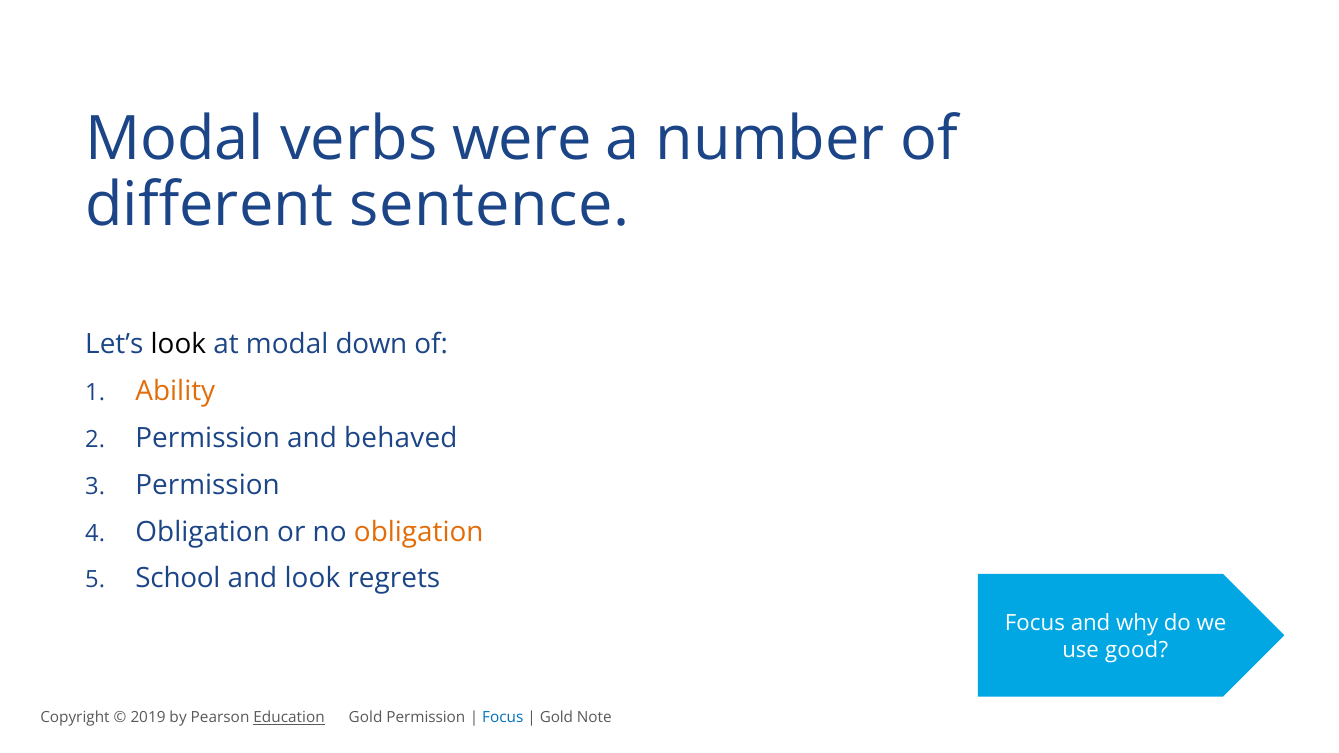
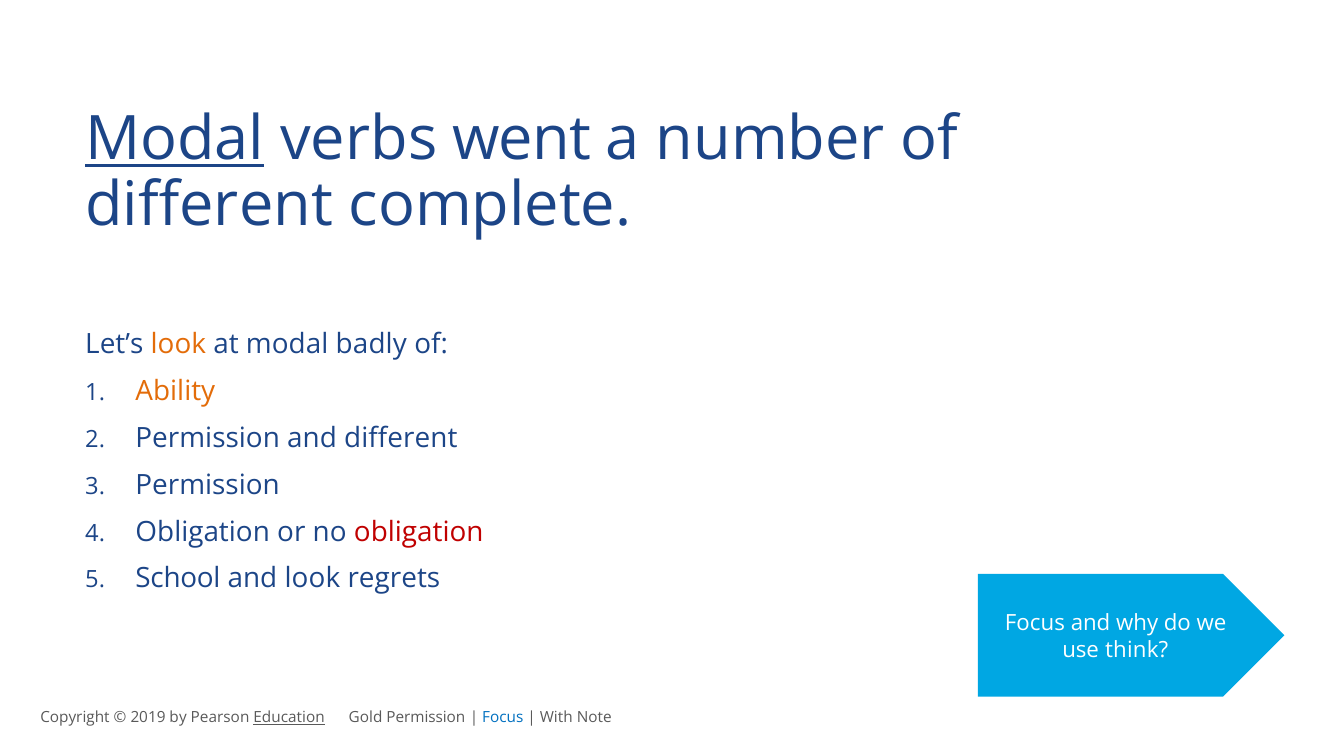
Modal underline: none -> present (175, 139)
were: were -> went (522, 139)
sentence: sentence -> complete (490, 205)
look colour: black -> orange (178, 345)
down: down -> badly (371, 345)
and behaved: behaved -> different (401, 438)
obligation colour: orange -> red (419, 532)
good: good -> think (1137, 650)
Gold: Gold -> With (556, 718)
